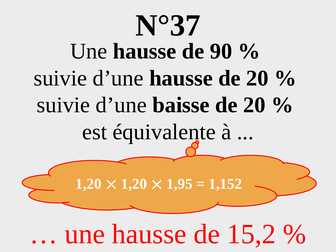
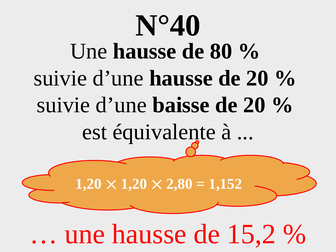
N°37: N°37 -> N°40 (168, 25)
90: 90 -> 80 (221, 51)
1,95: 1,95 -> 2,80 (179, 184)
